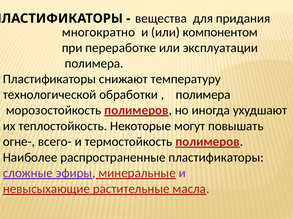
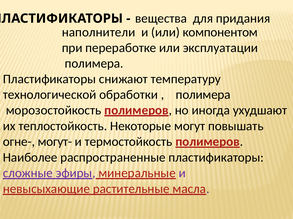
многократно: многократно -> наполнители (99, 32)
всего-: всего- -> могут- (55, 142)
